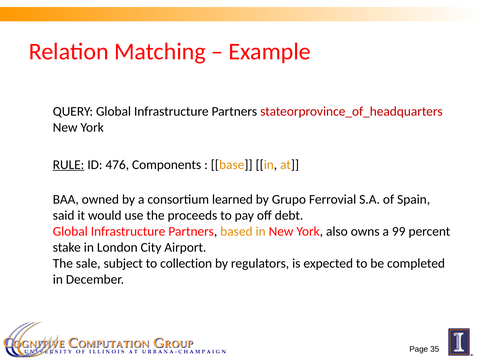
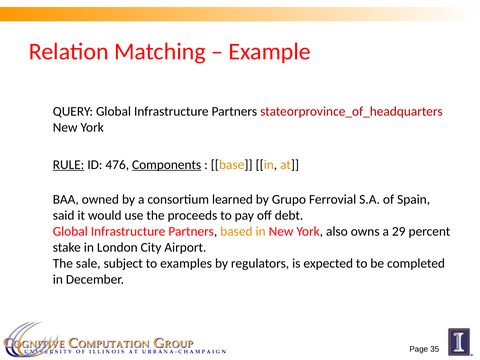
Components underline: none -> present (167, 165)
99: 99 -> 29 (399, 231)
collection: collection -> examples (186, 263)
